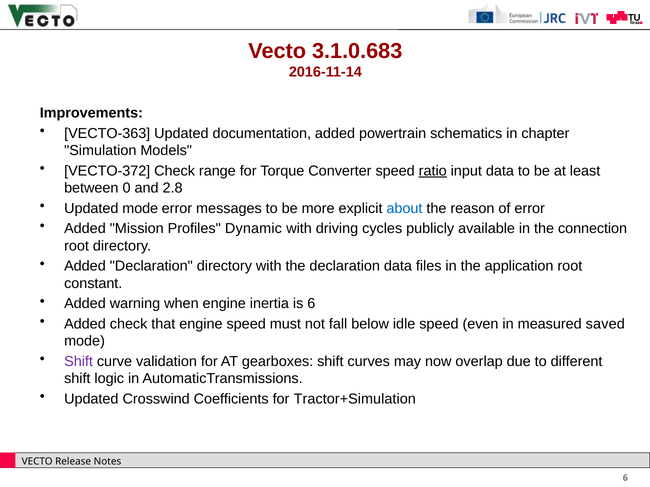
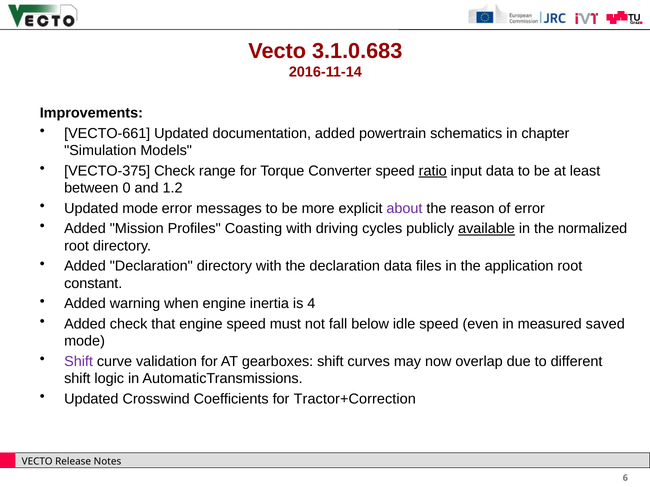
VECTO-363: VECTO-363 -> VECTO-661 (107, 134)
VECTO-372: VECTO-372 -> VECTO-375 (107, 171)
2.8: 2.8 -> 1.2 (173, 188)
about colour: blue -> purple (404, 209)
Dynamic: Dynamic -> Coasting (253, 229)
available underline: none -> present (487, 229)
connection: connection -> normalized (593, 229)
is 6: 6 -> 4 (311, 304)
Tractor+Simulation: Tractor+Simulation -> Tractor+Correction (355, 399)
